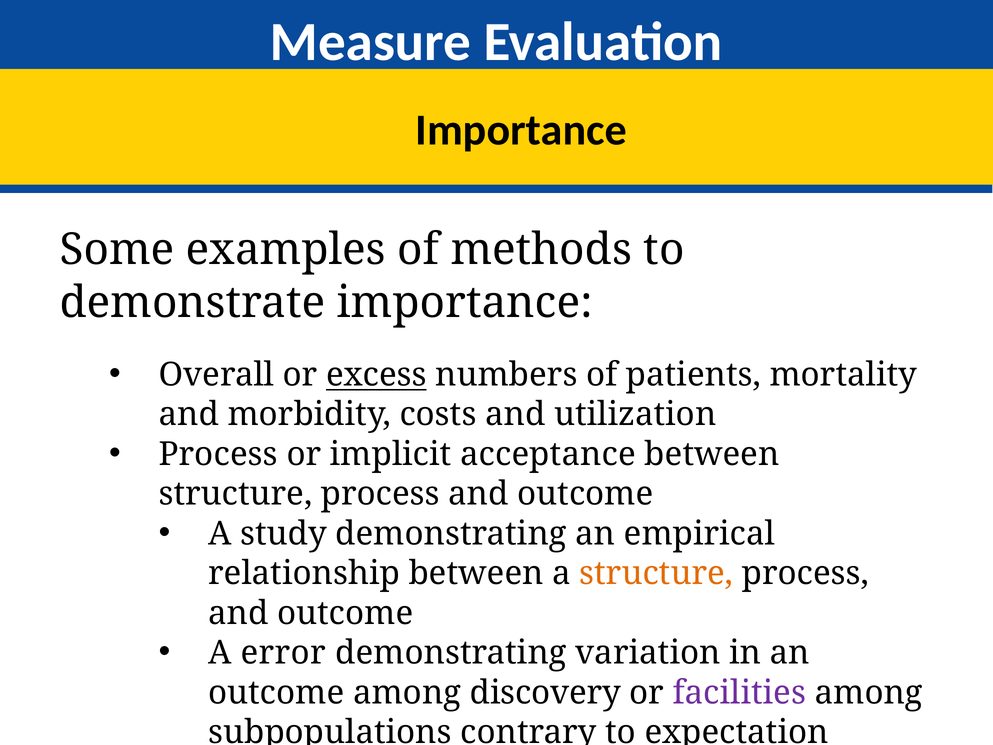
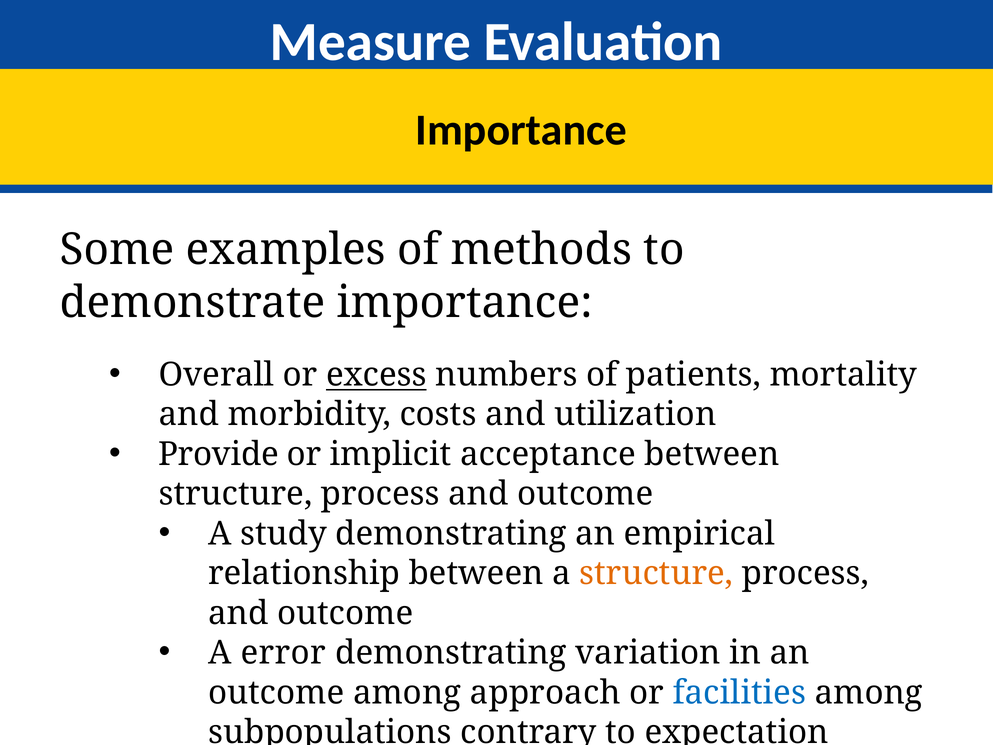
Process: Process -> Provide (219, 454)
discovery: discovery -> approach (545, 692)
facilities colour: purple -> blue (739, 692)
